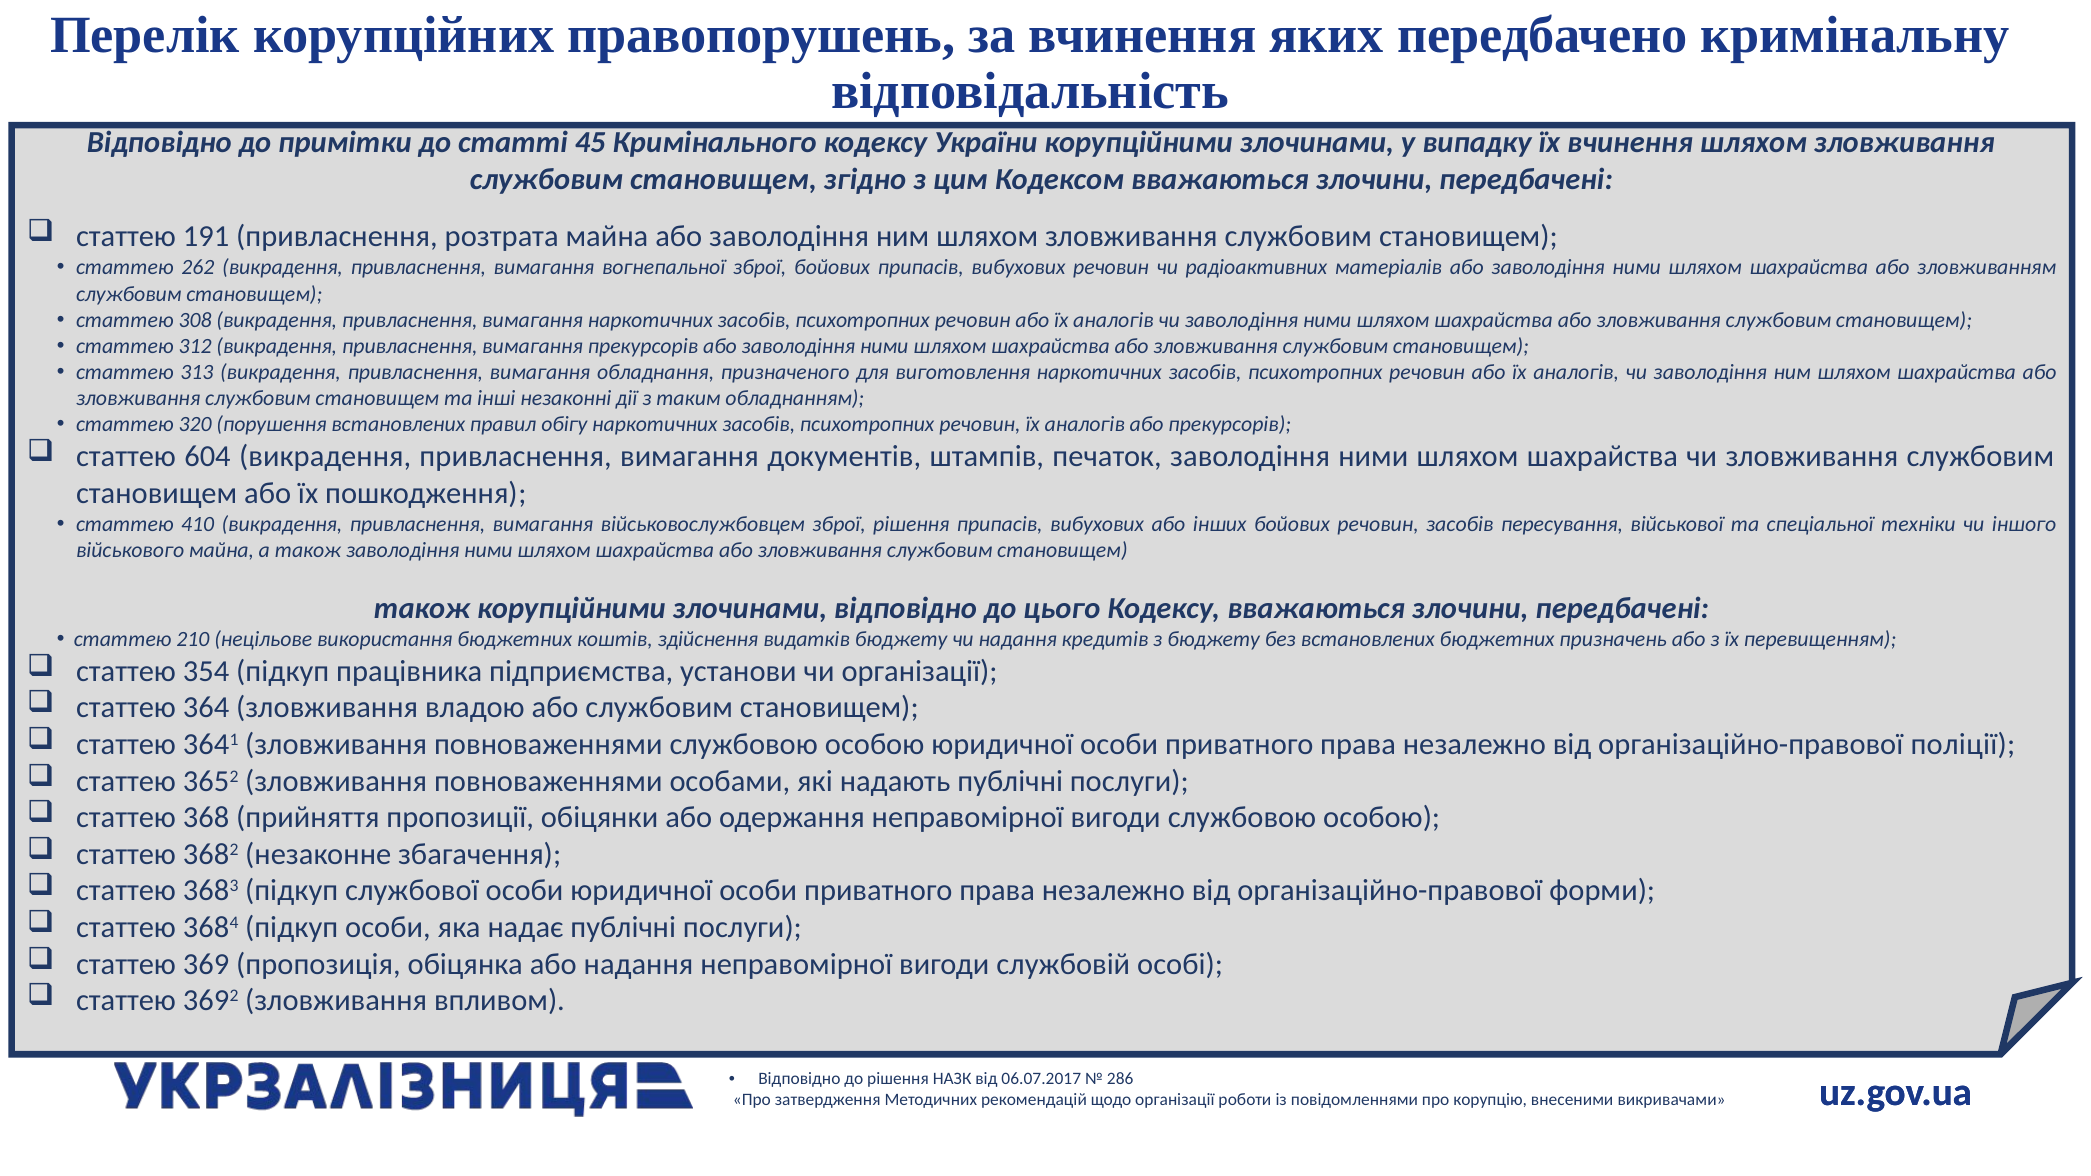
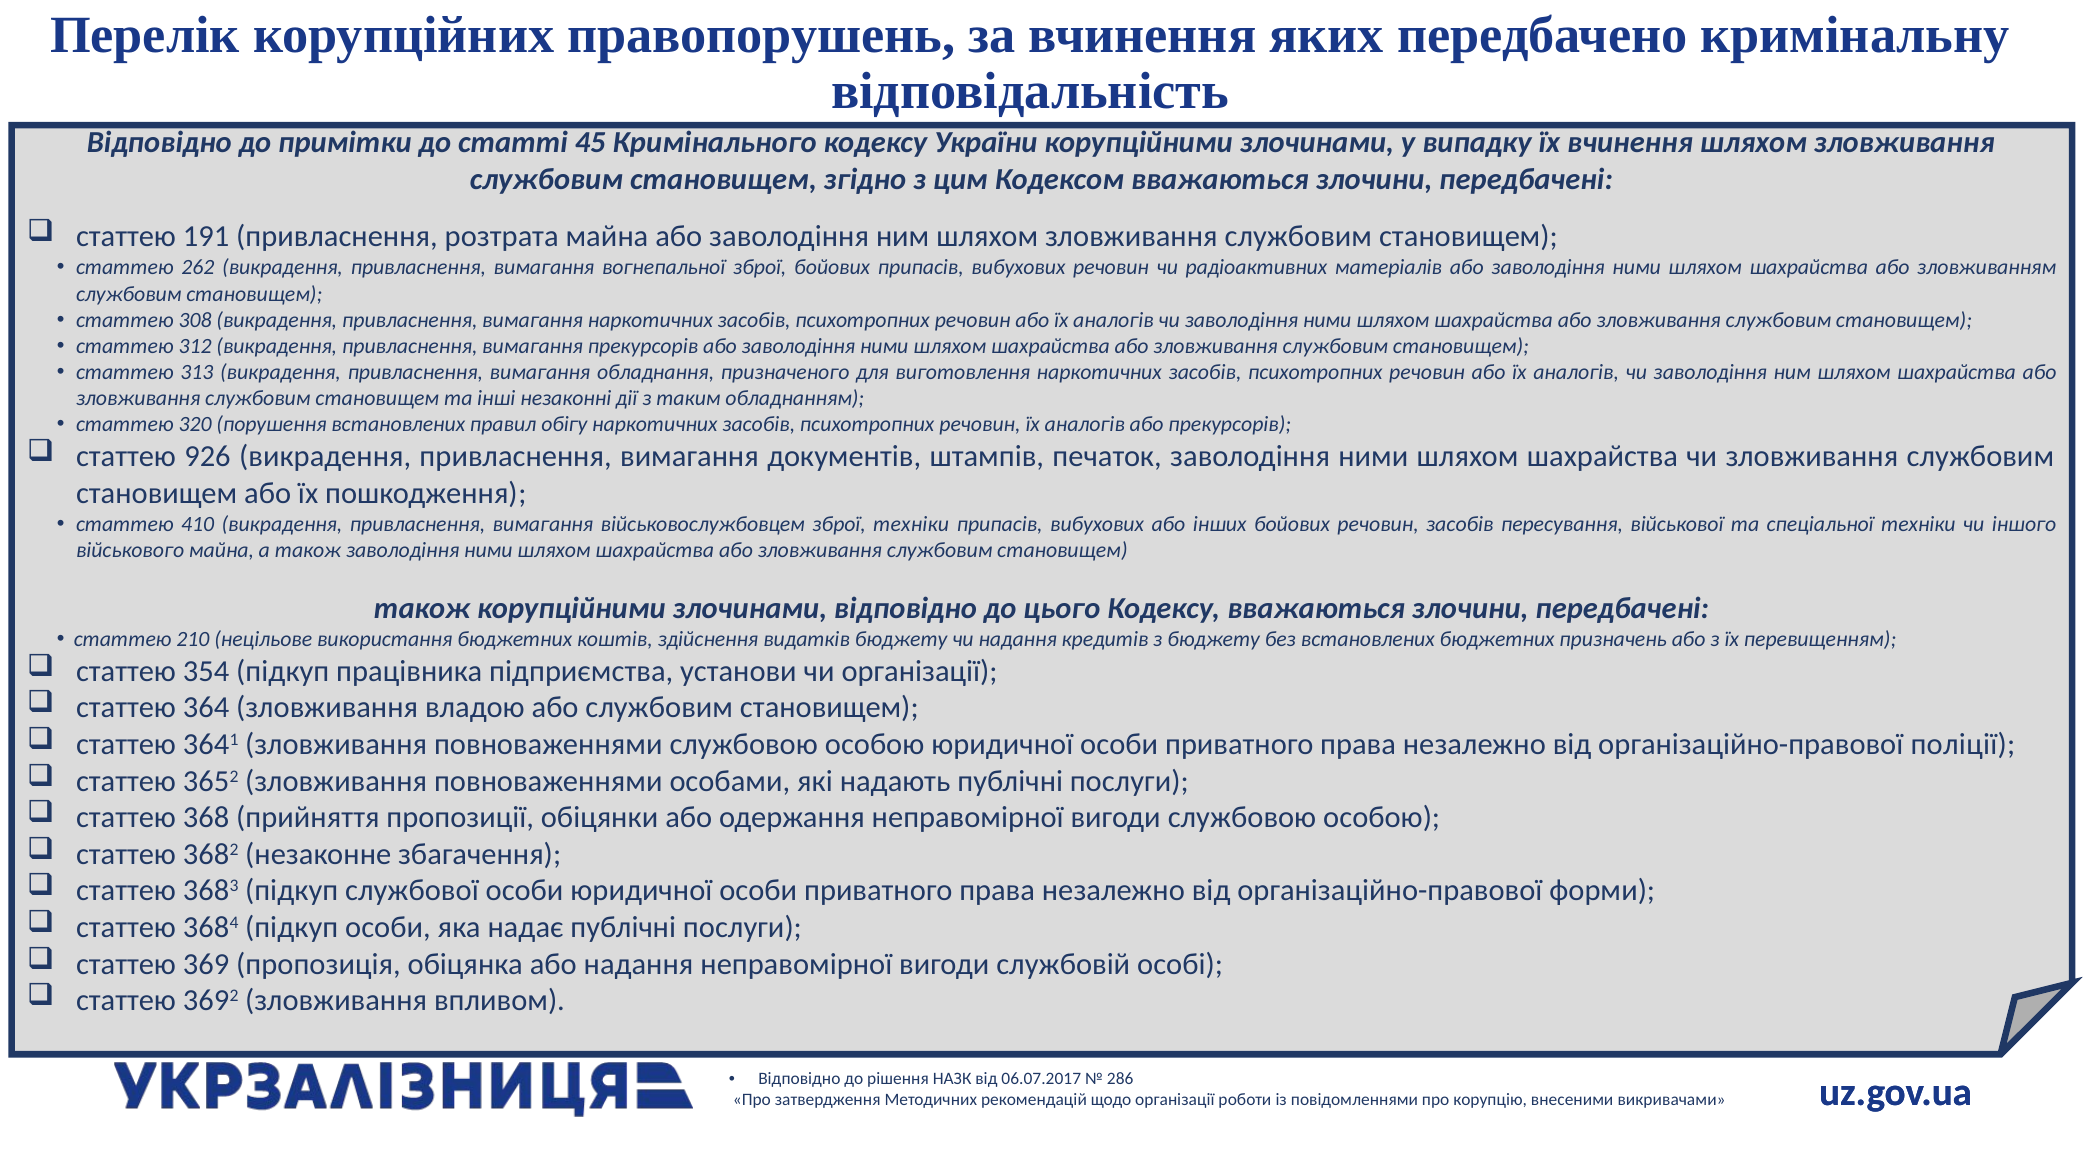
604: 604 -> 926 (208, 457)
зброї рішення: рішення -> техніки (911, 524)
